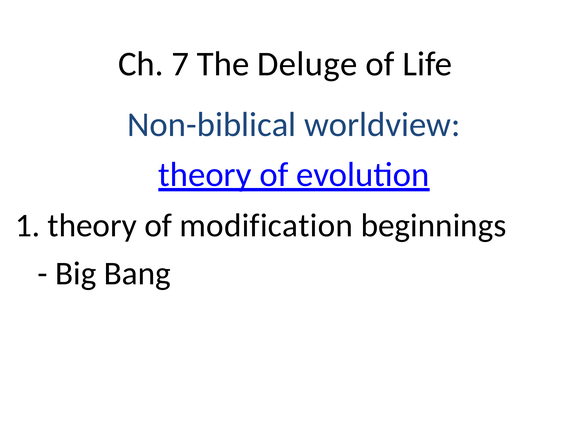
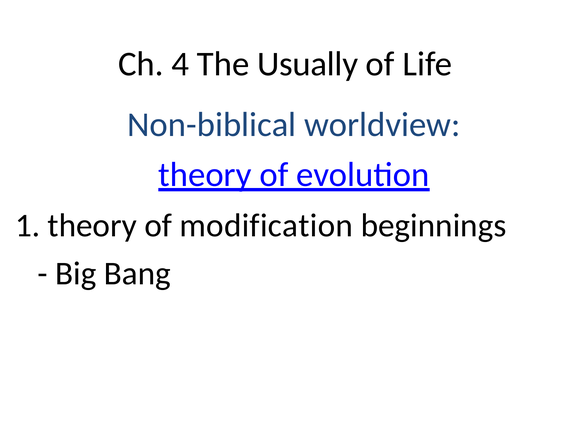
7: 7 -> 4 (180, 64)
Deluge: Deluge -> Usually (308, 64)
